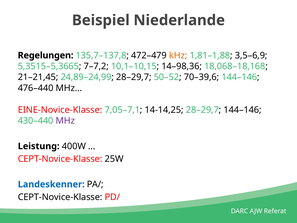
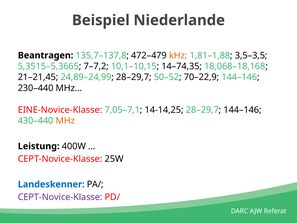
Regelungen: Regelungen -> Beantragen (46, 55)
3,5–6,9: 3,5–6,9 -> 3,5–3,5 (251, 55)
14–98,36: 14–98,36 -> 14–74,35 (182, 66)
70–39,6: 70–39,6 -> 70–22,9 (201, 77)
476–440: 476–440 -> 230–440 (36, 88)
MHz colour: purple -> orange (65, 121)
CEPT-Novice-Klasse colour: black -> purple (60, 197)
